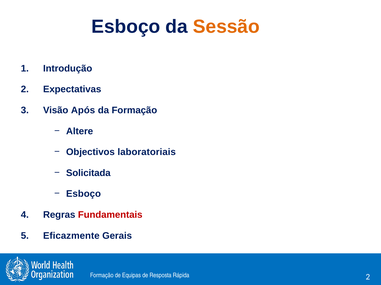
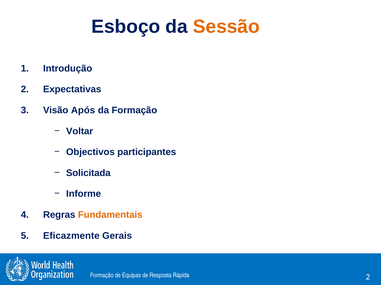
Altere: Altere -> Voltar (80, 131)
laboratoriais: laboratoriais -> participantes (147, 152)
Esboço: Esboço -> Informe (84, 194)
Fundamentais colour: red -> orange (110, 215)
